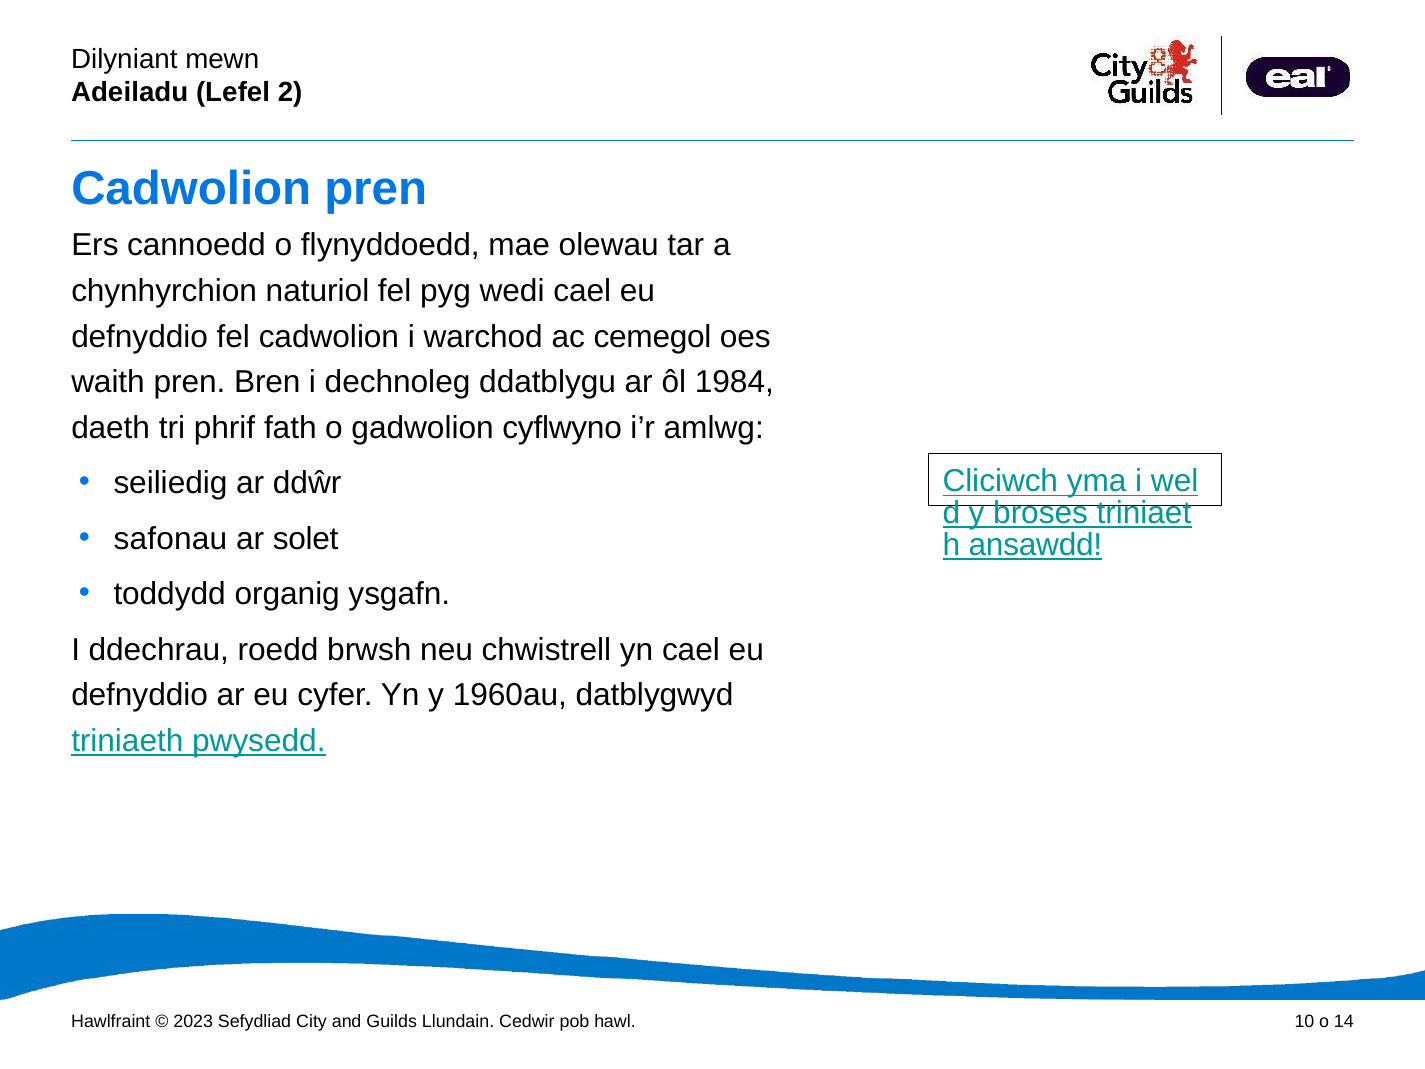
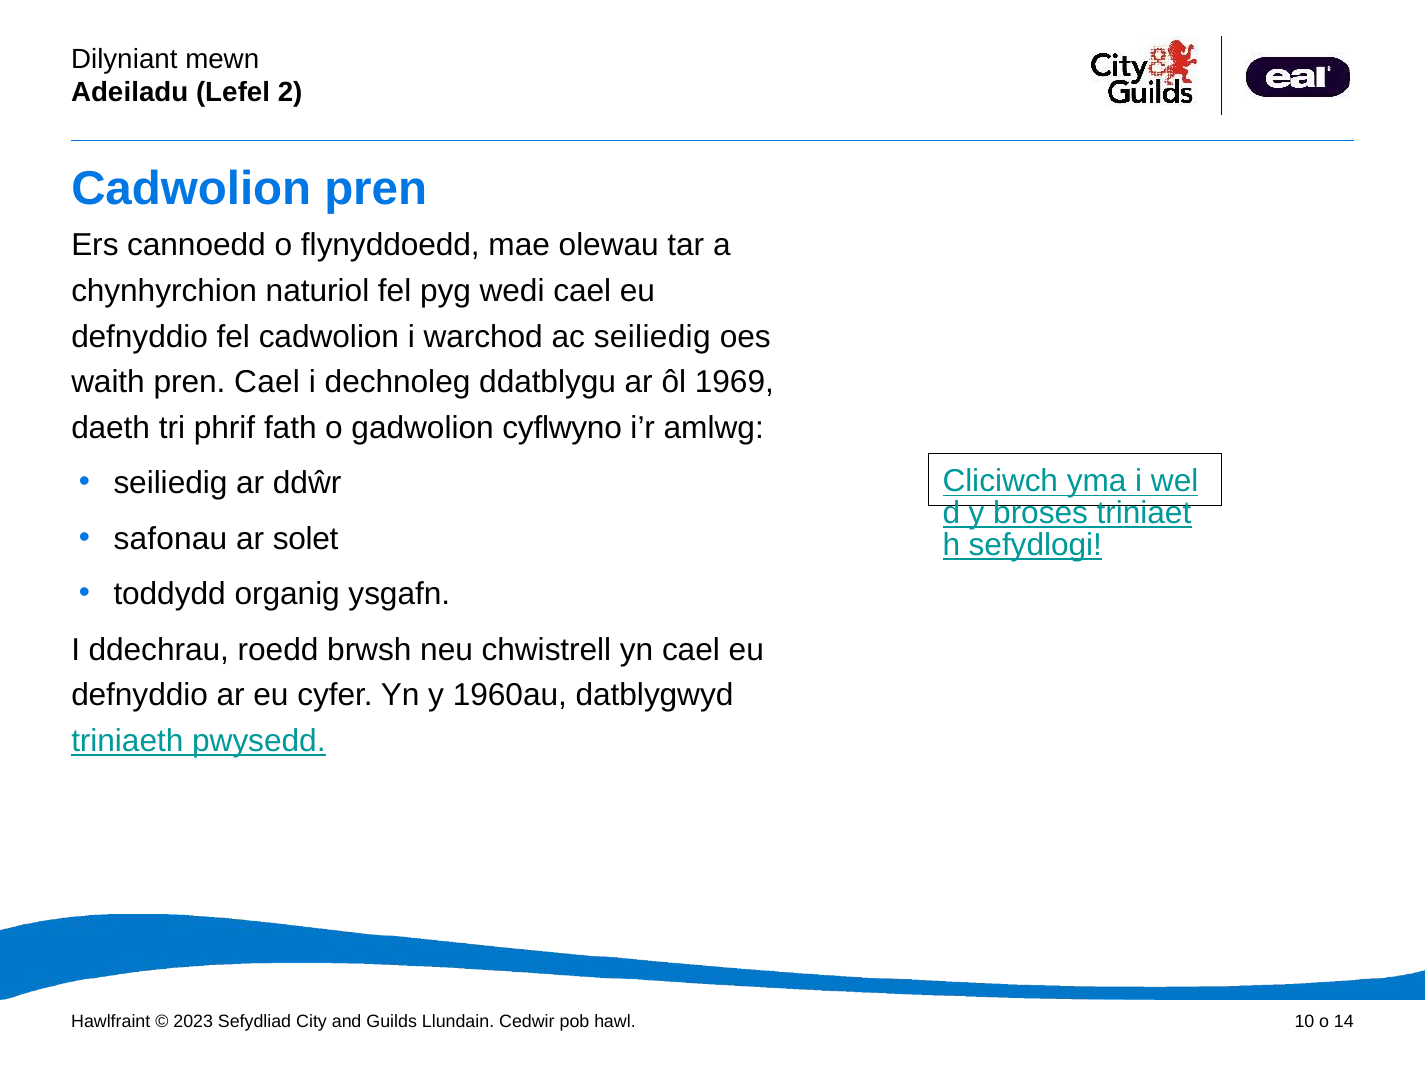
ac cemegol: cemegol -> seiliedig (652, 337)
pren Bren: Bren -> Cael (267, 382)
1984: 1984 -> 1969 (734, 382)
ansawdd: ansawdd -> sefydlogi (1035, 545)
